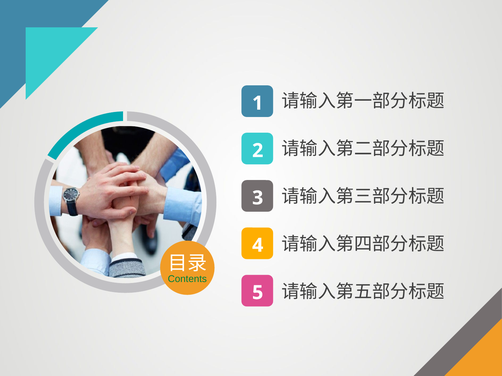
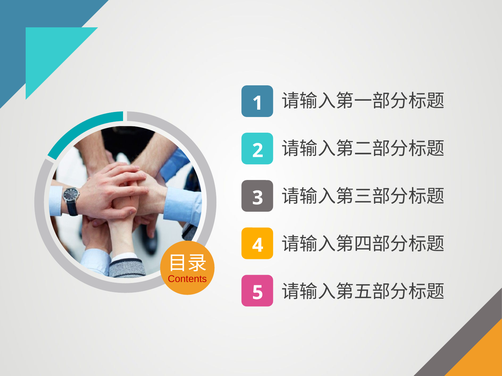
Contents colour: green -> red (187, 279)
